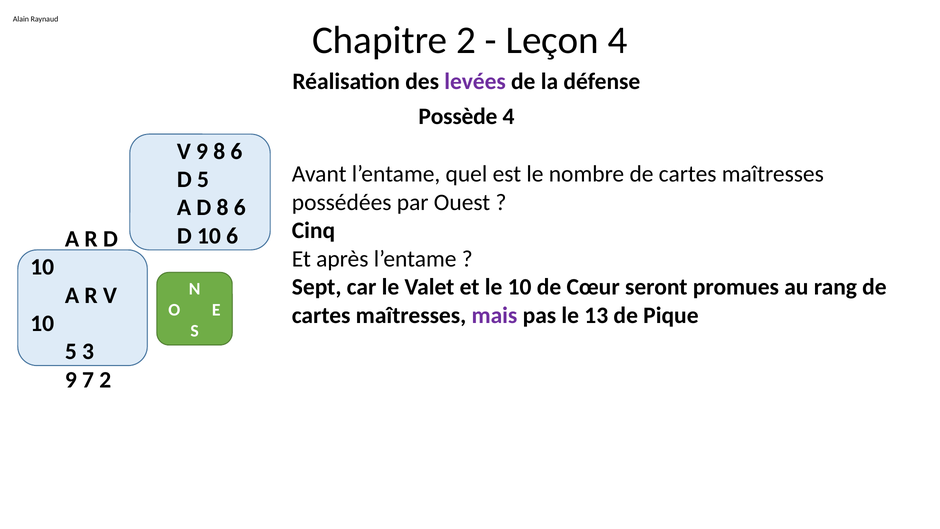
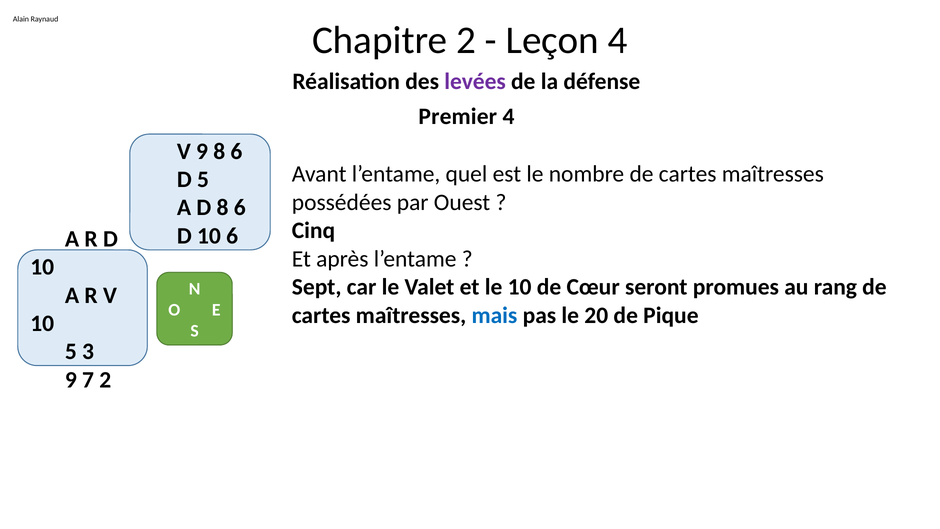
Possède: Possède -> Premier (458, 117)
mais colour: purple -> blue (494, 315)
13: 13 -> 20 (596, 315)
